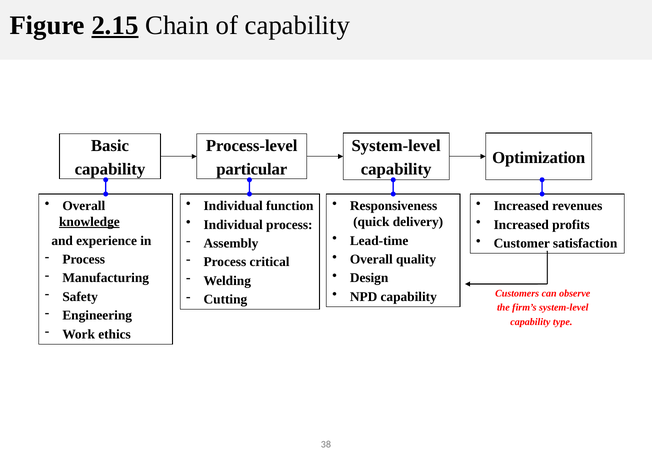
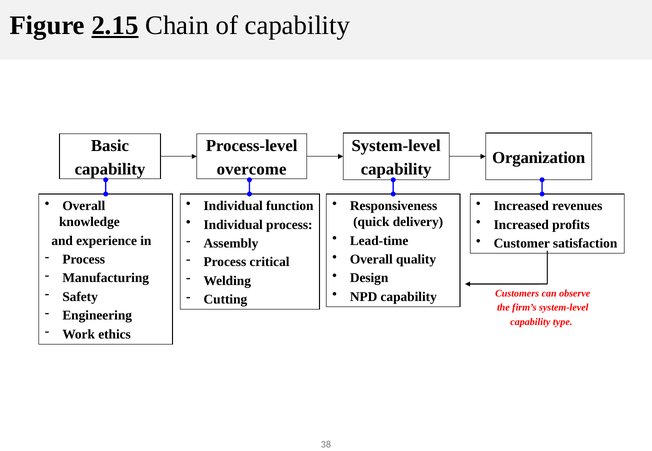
Optimization: Optimization -> Organization (539, 158)
particular: particular -> overcome (252, 169)
knowledge underline: present -> none (89, 222)
